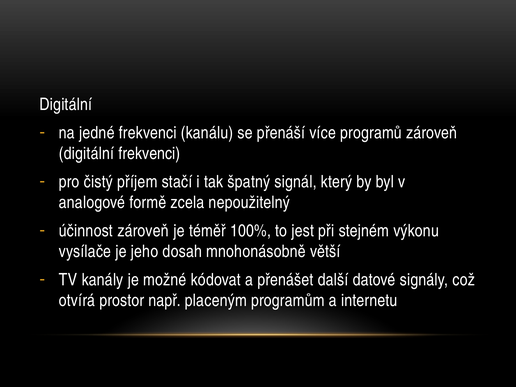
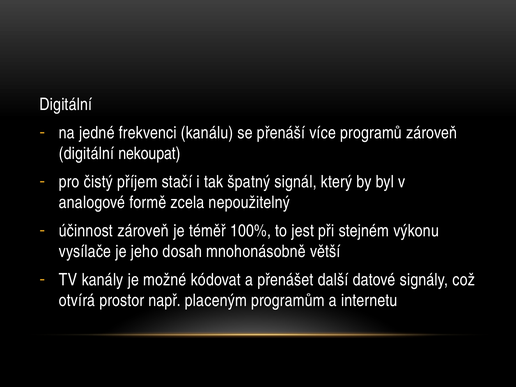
digitální frekvenci: frekvenci -> nekoupat (149, 153)
